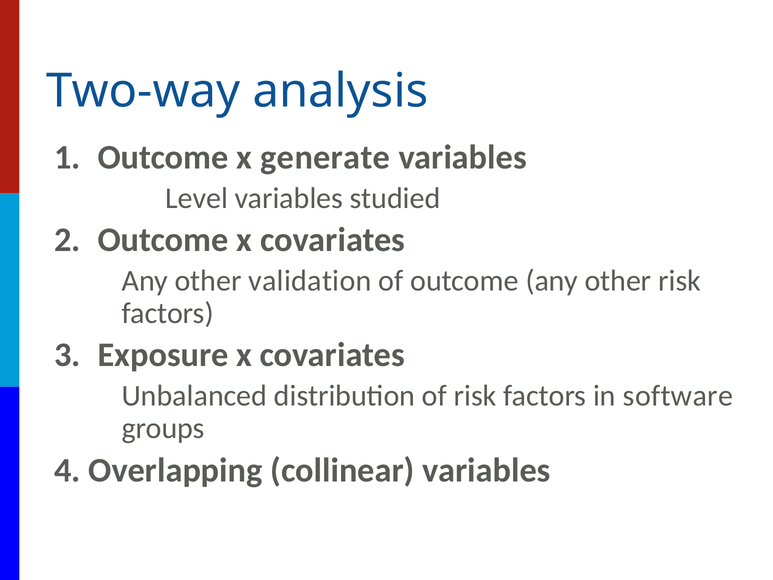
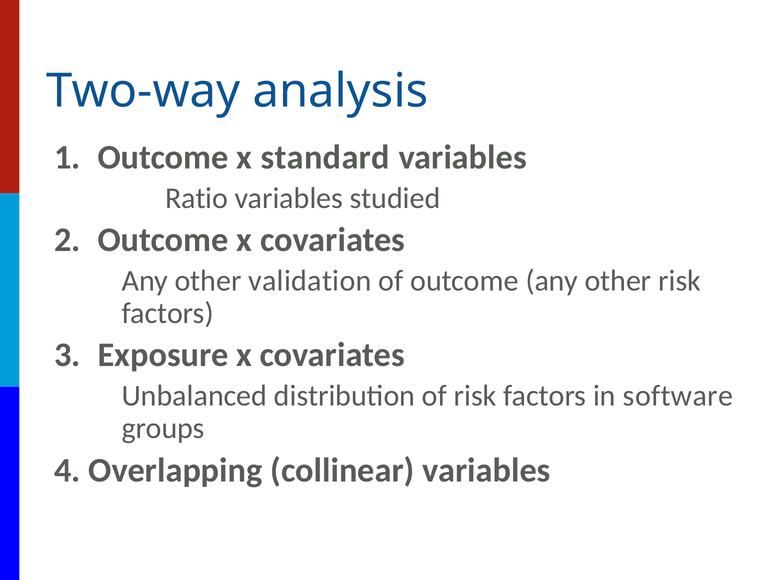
generate: generate -> standard (325, 158)
Level: Level -> Ratio (197, 198)
